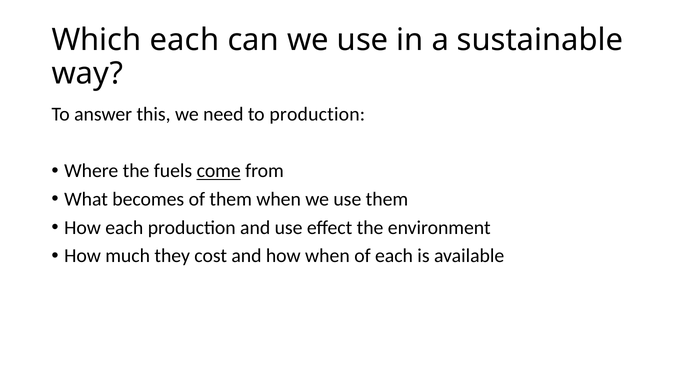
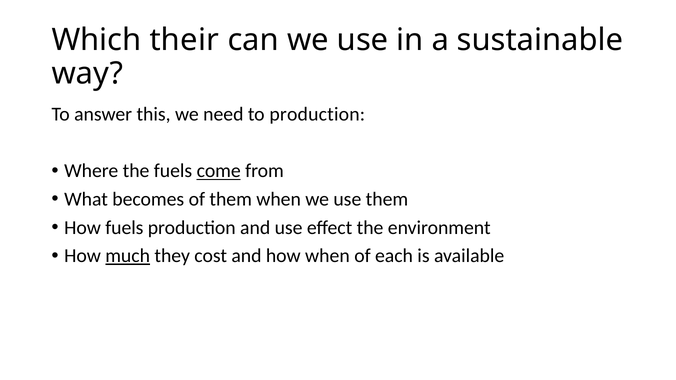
Which each: each -> their (184, 40)
How each: each -> fuels (124, 228)
much underline: none -> present (128, 256)
